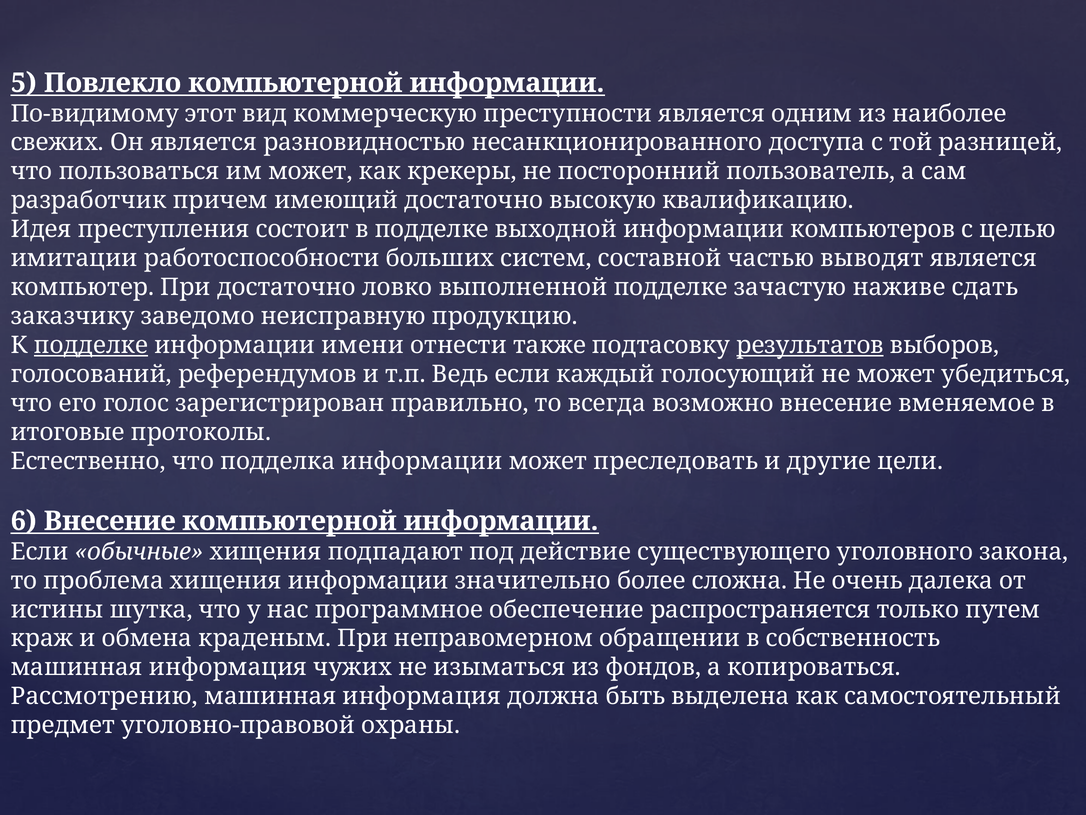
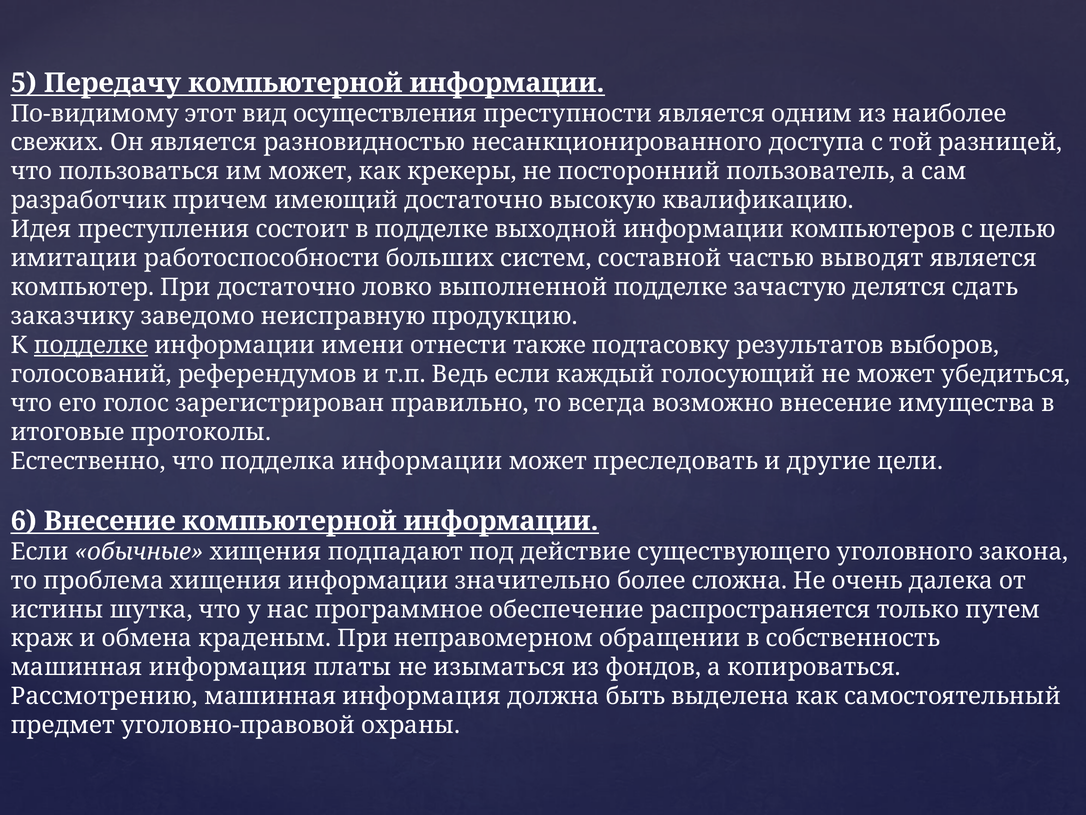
Повлекло: Повлекло -> Передачу (112, 83)
коммерческую: коммерческую -> осуществления (385, 113)
наживе: наживе -> делятся (899, 287)
результатов underline: present -> none (810, 345)
вменяемое: вменяемое -> имущества (967, 403)
чужих: чужих -> платы (353, 667)
